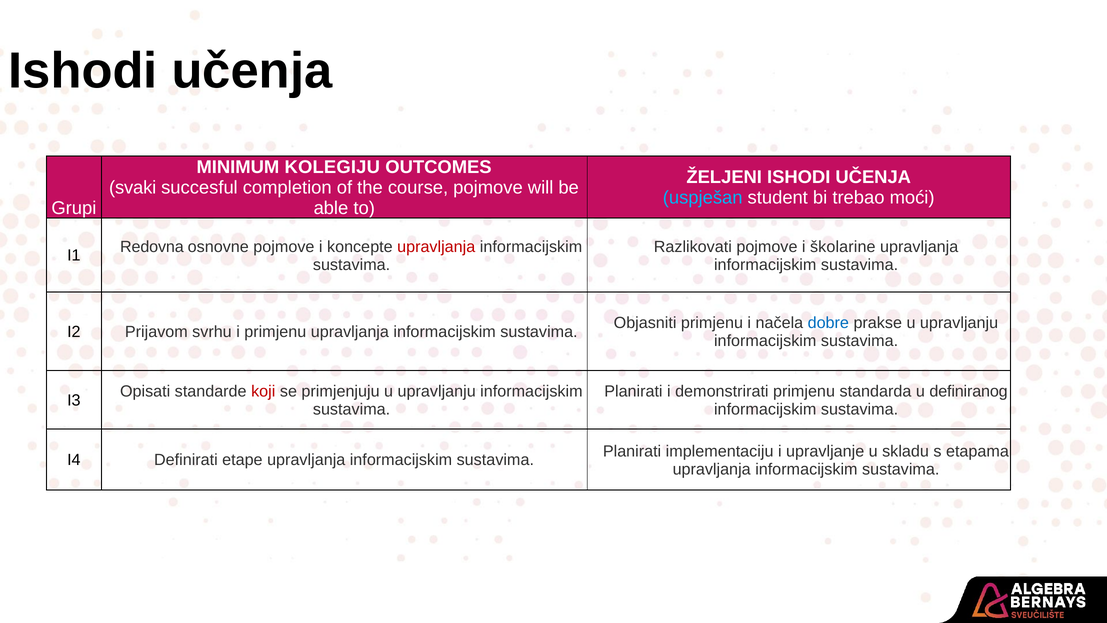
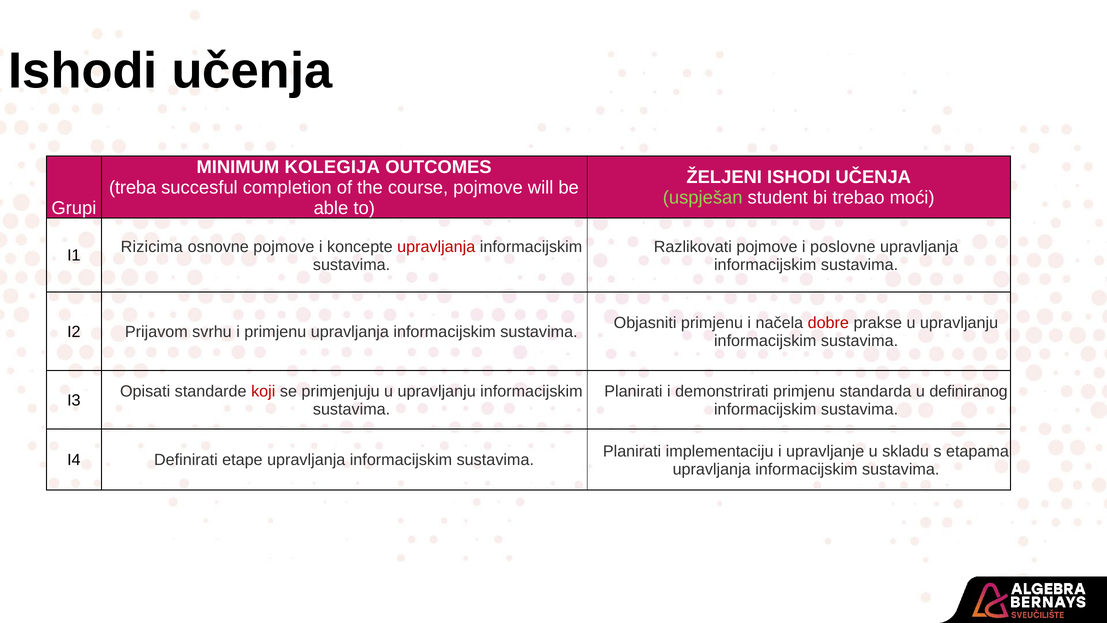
KOLEGIJU: KOLEGIJU -> KOLEGIJA (332, 167)
svaki: svaki -> treba (133, 187)
uspješan colour: light blue -> light green (703, 198)
Redovna: Redovna -> Rizicima (152, 247)
školarine: školarine -> poslovne (843, 247)
dobre colour: blue -> red (828, 323)
